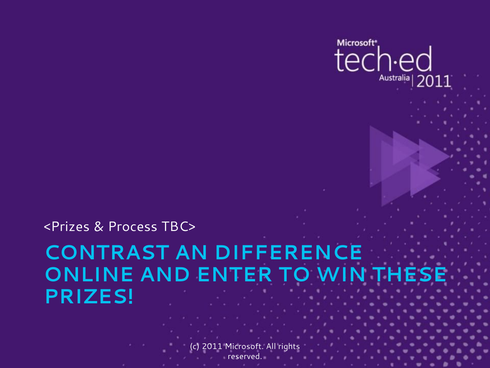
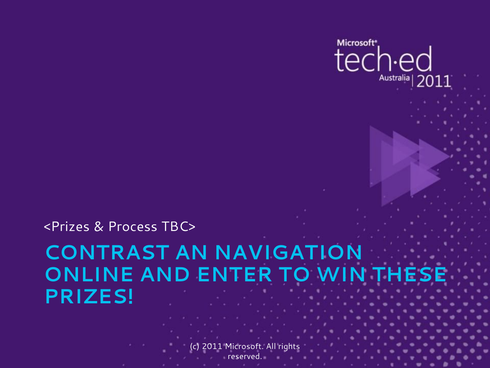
DIFFERENCE: DIFFERENCE -> NAVIGATION (288, 252)
